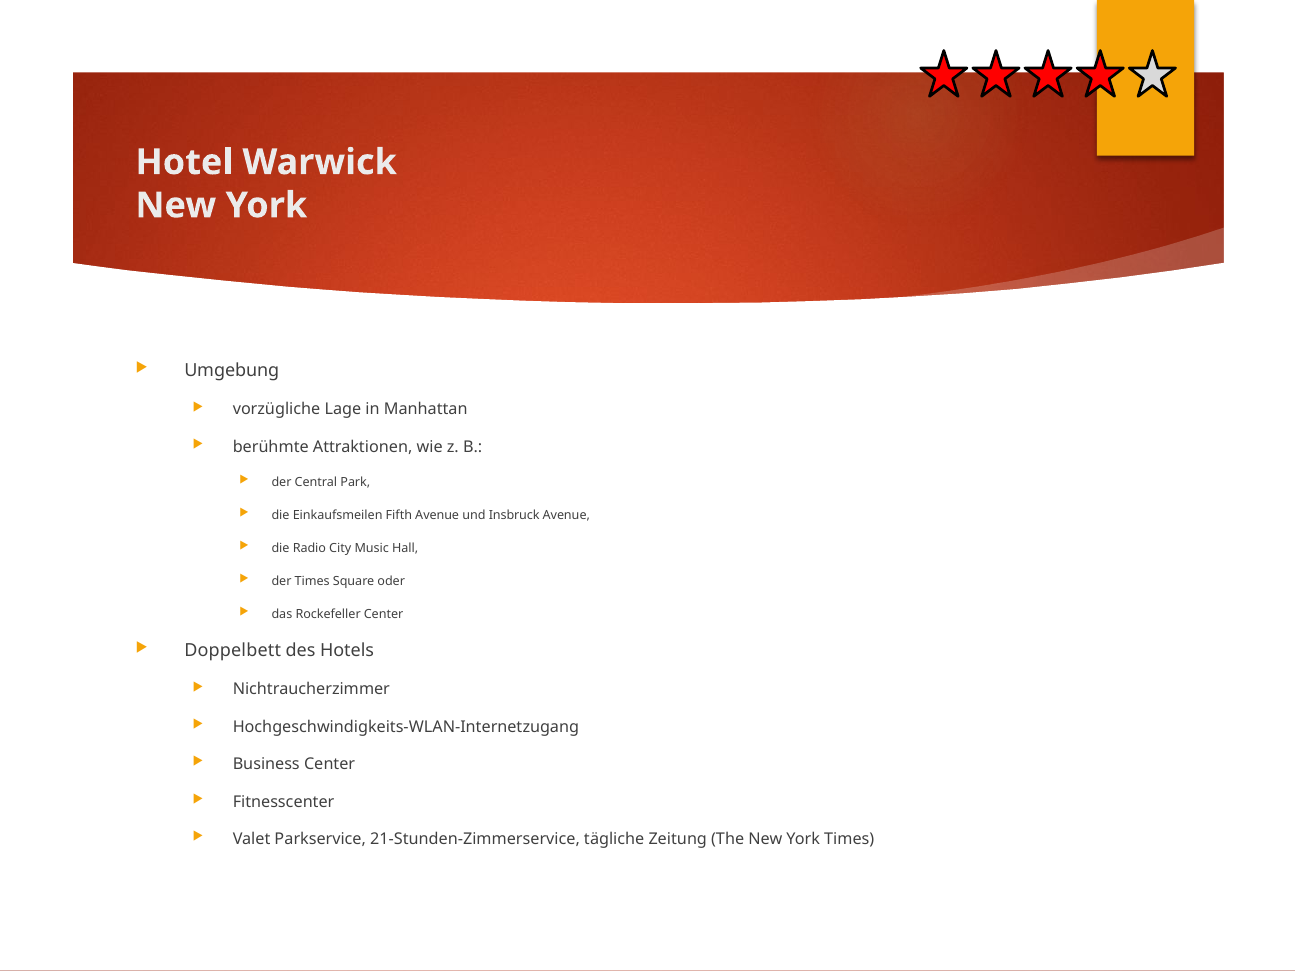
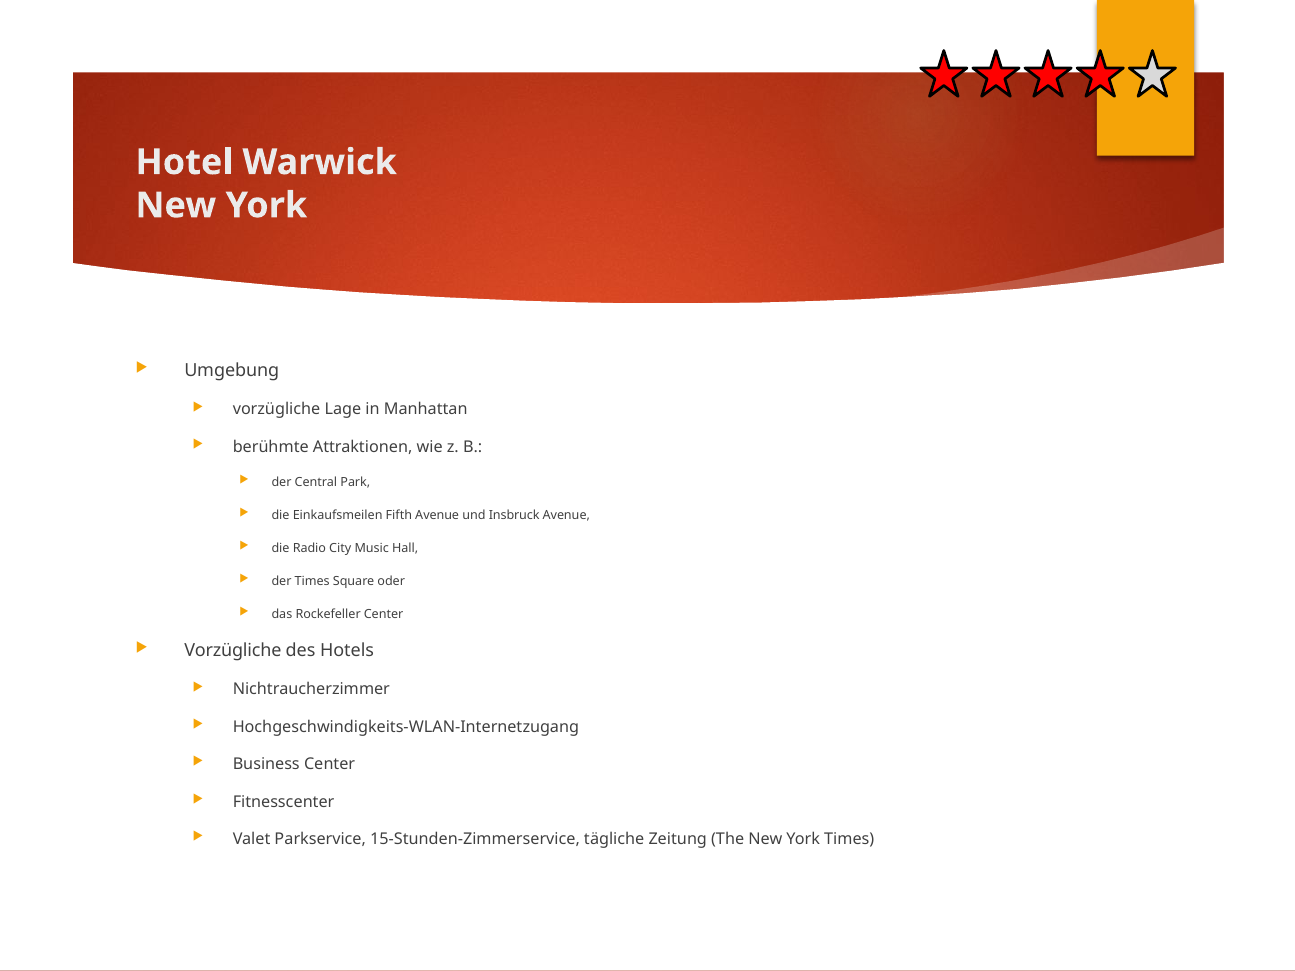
Doppelbett: Doppelbett -> Vorzügliche (233, 651)
21-Stunden-Zimmerservice: 21-Stunden-Zimmerservice -> 15-Stunden-Zimmerservice (475, 839)
